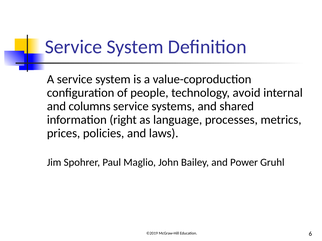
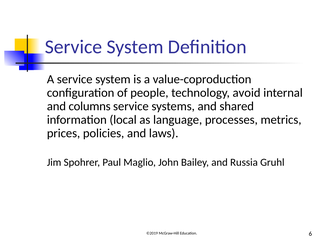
right: right -> local (123, 120)
Power: Power -> Russia (244, 163)
